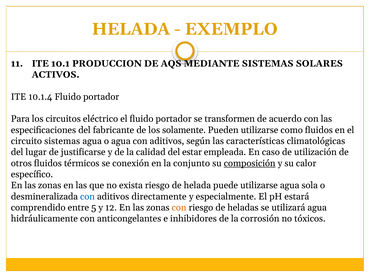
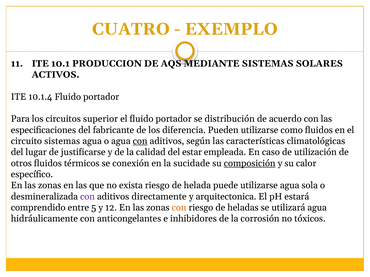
HELADA: HELADA -> CUATRO (131, 29)
eléctrico: eléctrico -> superior (101, 119)
transformen: transformen -> distribución (230, 119)
solamente: solamente -> diferencia (184, 130)
con underline: none -> present (140, 141)
conjunto: conjunto -> sucidade (192, 164)
con colour: blue -> purple (87, 197)
especialmente: especialmente -> arquitectonica (226, 197)
